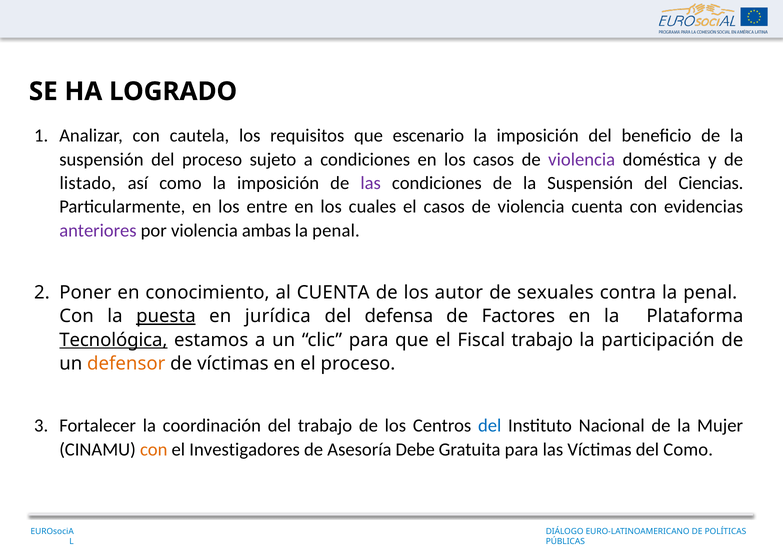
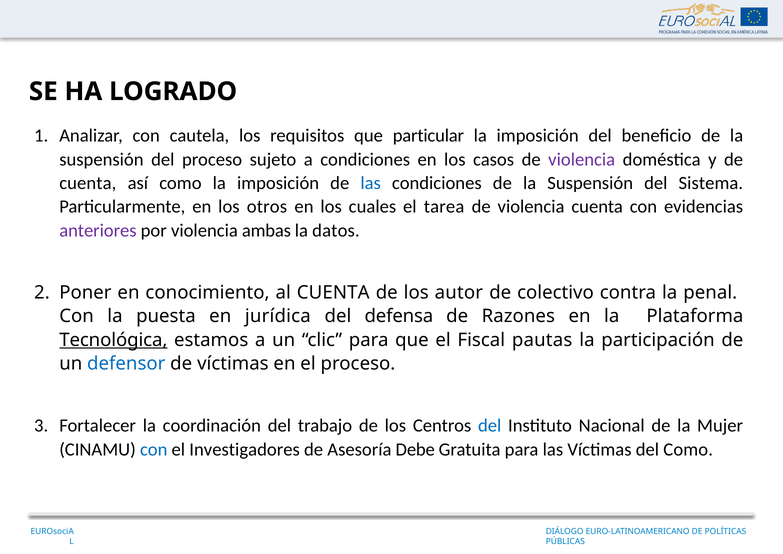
escenario: escenario -> particular (428, 136)
listado: listado -> cuenta (88, 183)
las colour: purple -> blue (371, 183)
Ciencias: Ciencias -> Sistema (711, 183)
entre: entre -> otros (267, 207)
el casos: casos -> tarea (444, 207)
penal: penal -> datos (336, 230)
sexuales: sexuales -> colectivo (556, 293)
puesta underline: present -> none (166, 316)
Factores: Factores -> Razones (518, 316)
Fiscal trabajo: trabajo -> pautas (542, 340)
defensor colour: orange -> blue (126, 364)
con colour: orange -> blue (154, 449)
